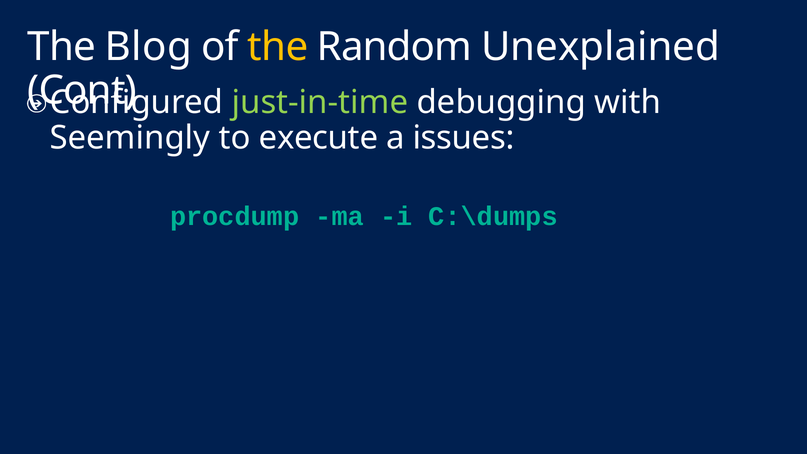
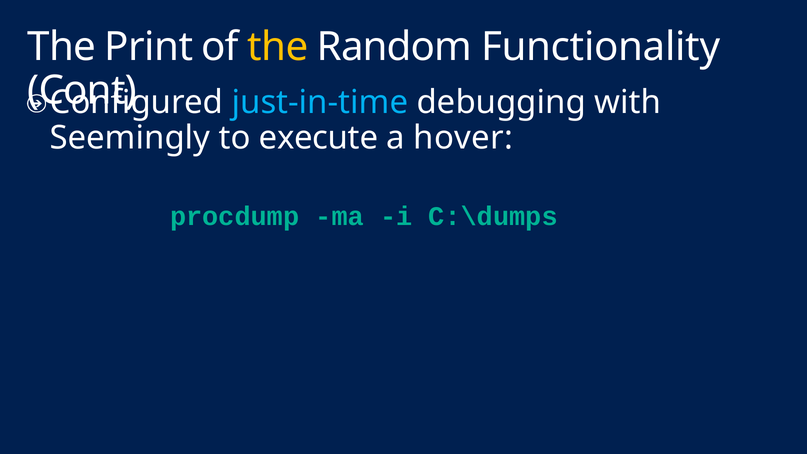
Blog: Blog -> Print (149, 47)
Unexplained: Unexplained -> Functionality (601, 47)
just-in-time colour: light green -> light blue (320, 102)
issues: issues -> hover (463, 138)
